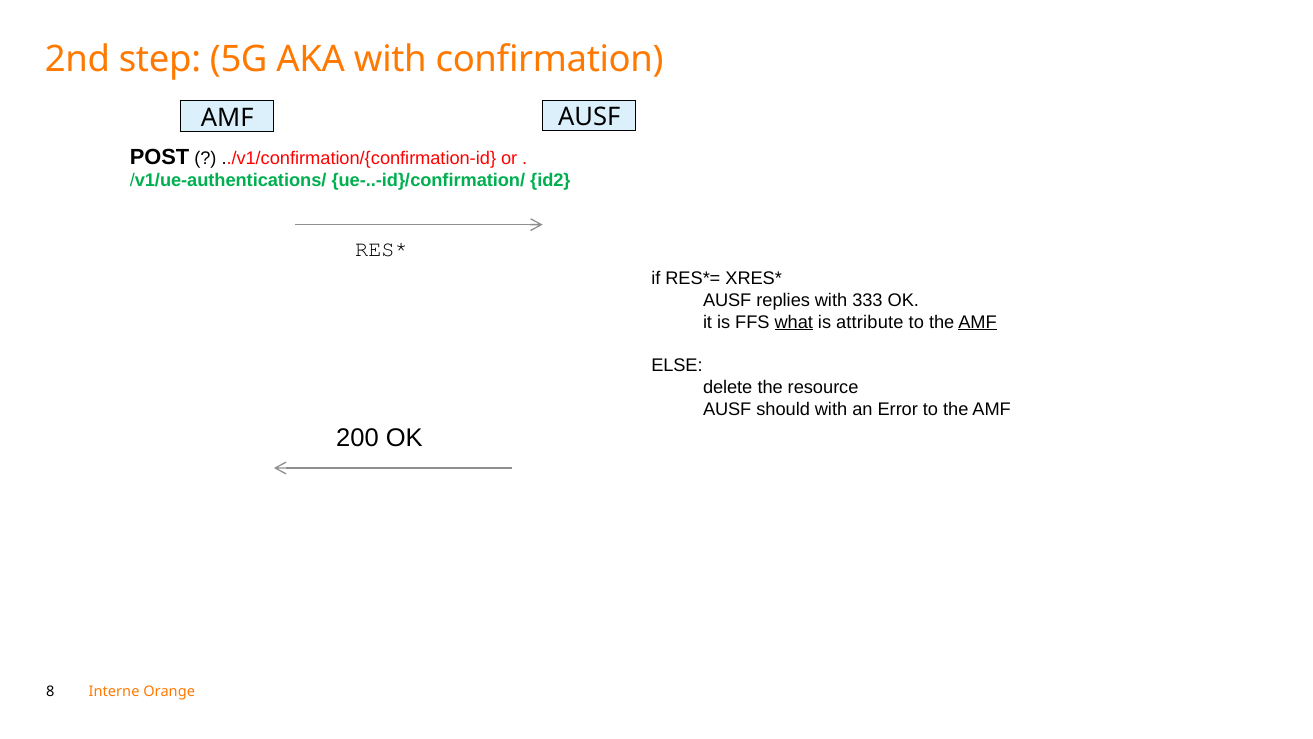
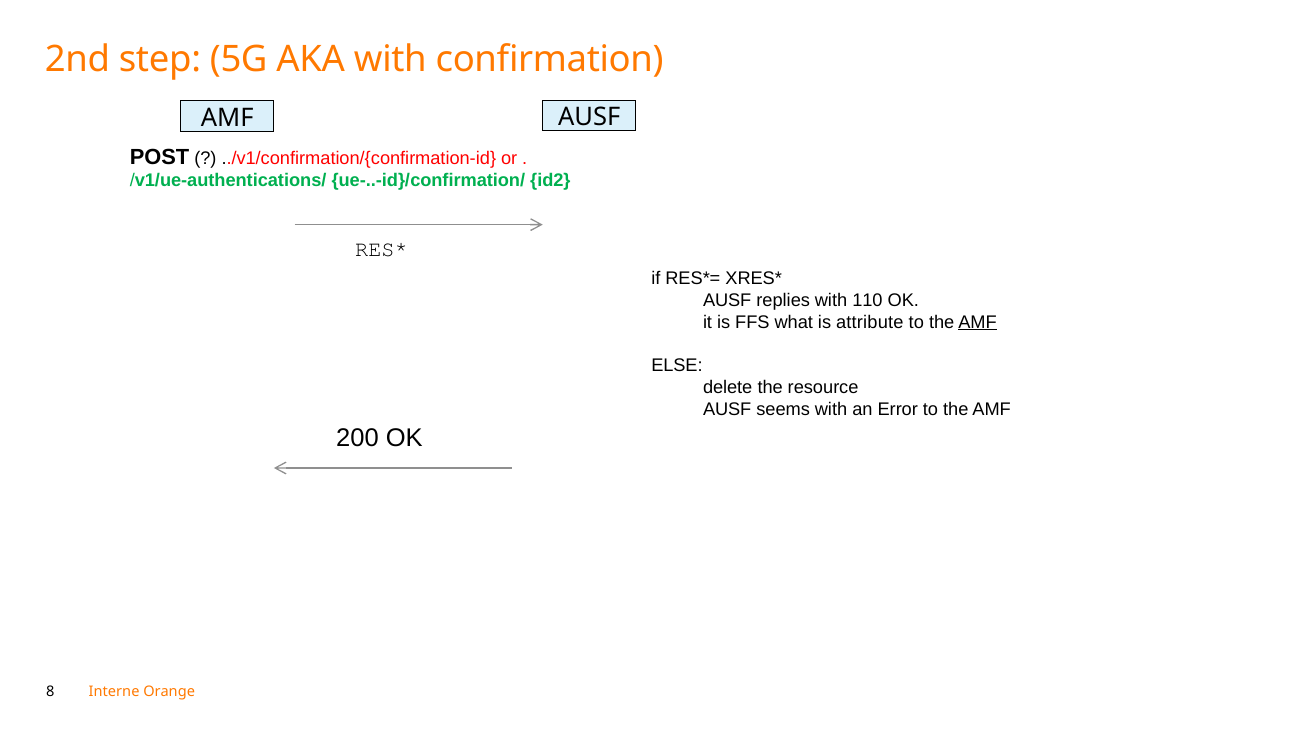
333: 333 -> 110 (867, 300)
what underline: present -> none (794, 322)
should: should -> seems (783, 410)
